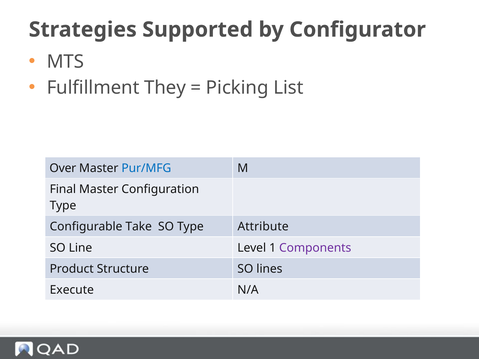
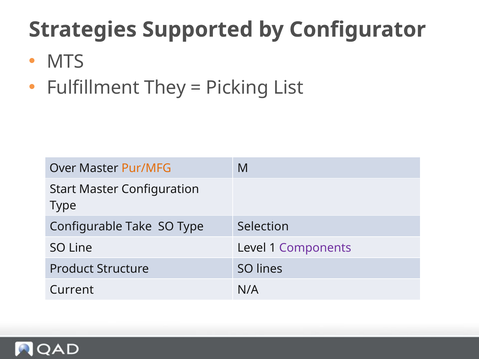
Pur/MFG colour: blue -> orange (146, 168)
Final: Final -> Start (63, 189)
Attribute: Attribute -> Selection (263, 227)
Execute: Execute -> Current (72, 290)
